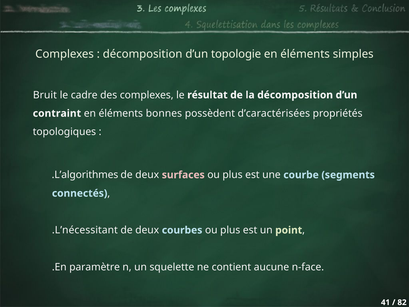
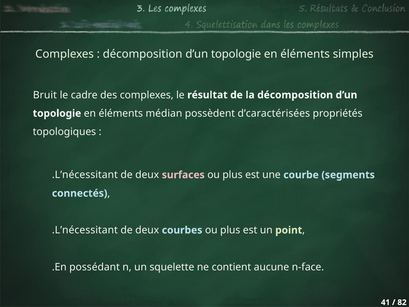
contraint: contraint -> topologie (57, 113)
bonnes: bonnes -> médian (164, 113)
.L’algorithmes: .L’algorithmes -> .L’nécessitant (85, 175)
paramètre: paramètre -> possédant (95, 267)
